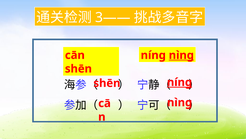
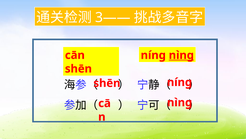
níng underline: present -> none (179, 82)
